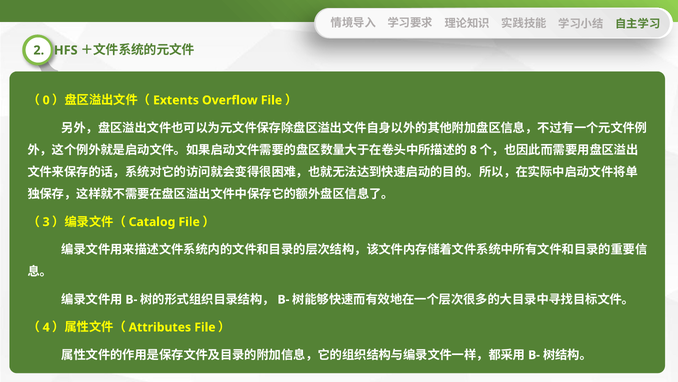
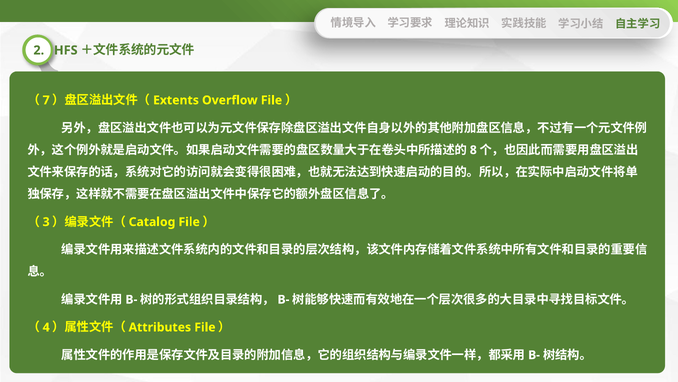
0: 0 -> 7 (46, 100)
